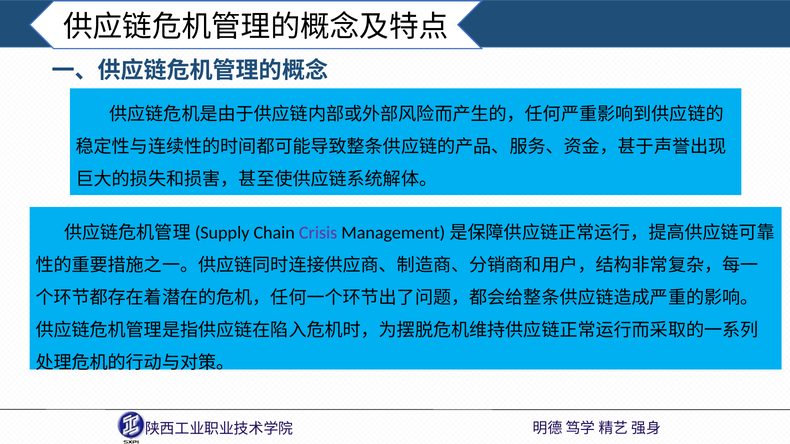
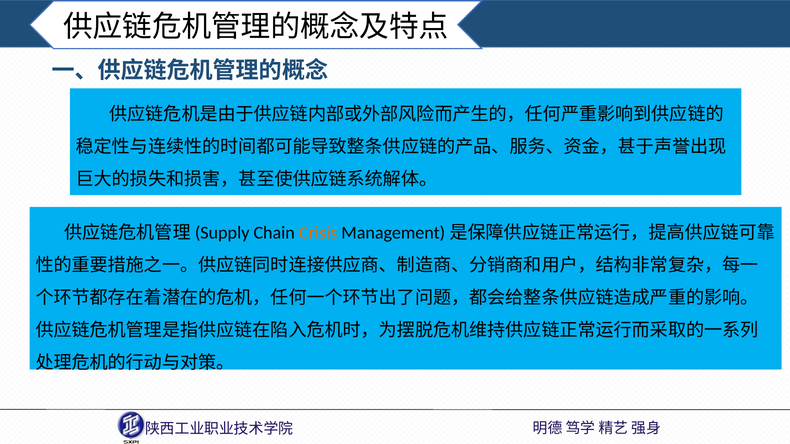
Crisis colour: purple -> orange (318, 233)
